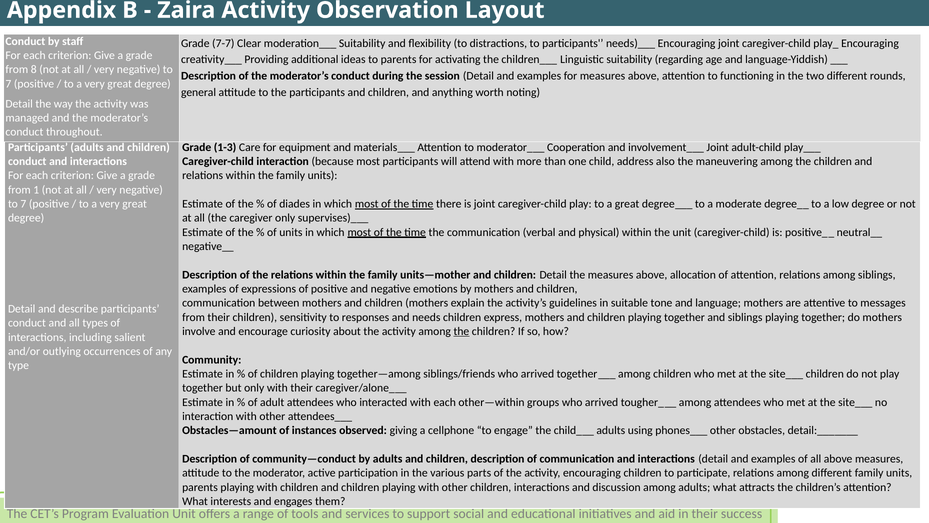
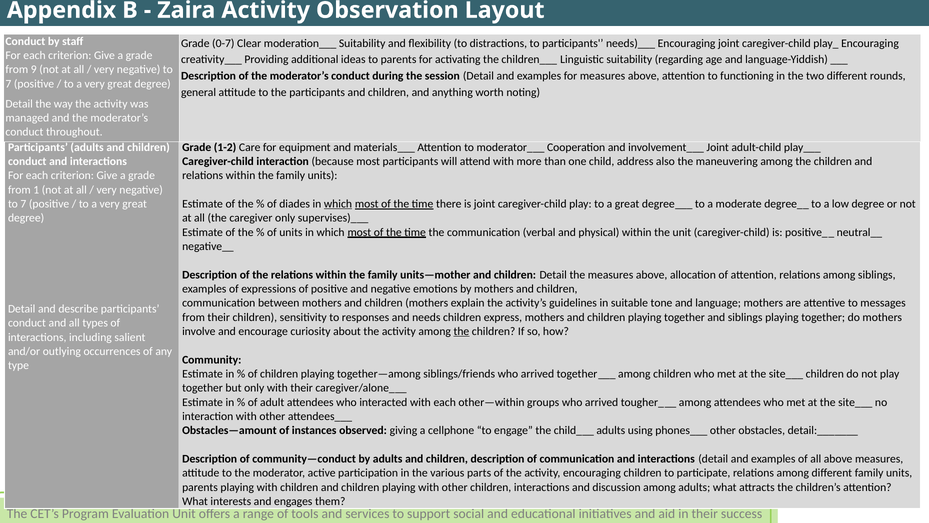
7-7: 7-7 -> 0-7 (223, 43)
8: 8 -> 9 (34, 69)
1-3: 1-3 -> 1-2 (225, 147)
which underline: none -> present (338, 204)
